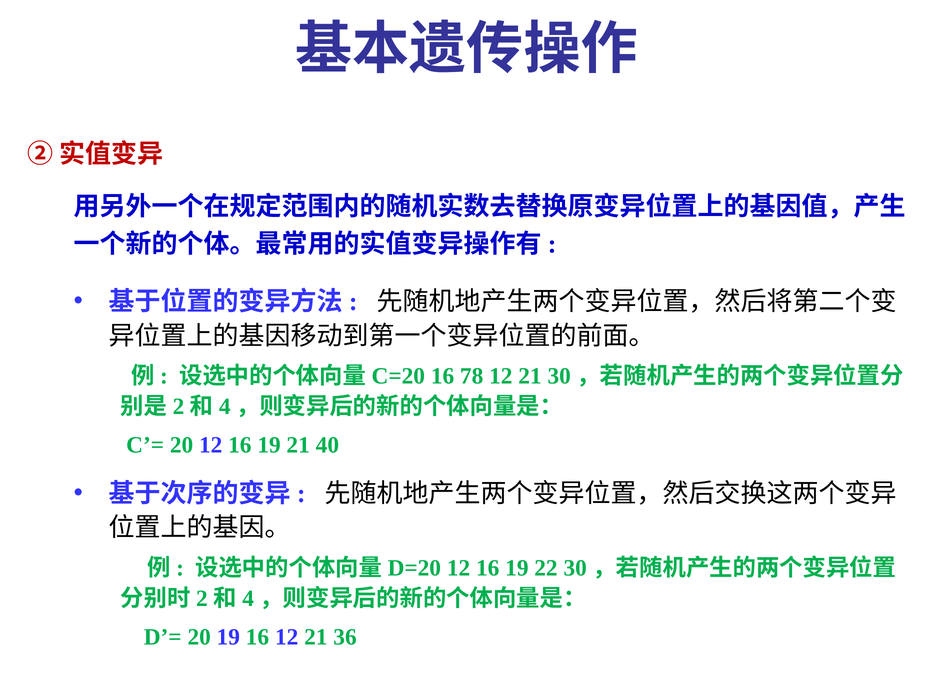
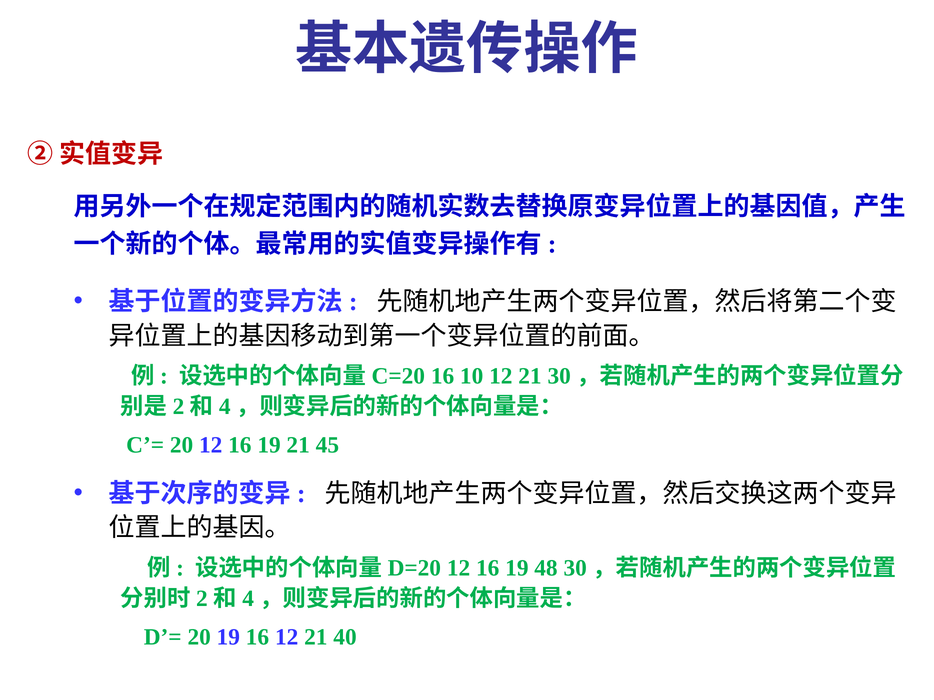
78: 78 -> 10 (472, 376)
40: 40 -> 45 (327, 446)
22: 22 -> 48 (546, 568)
36: 36 -> 40 (345, 638)
